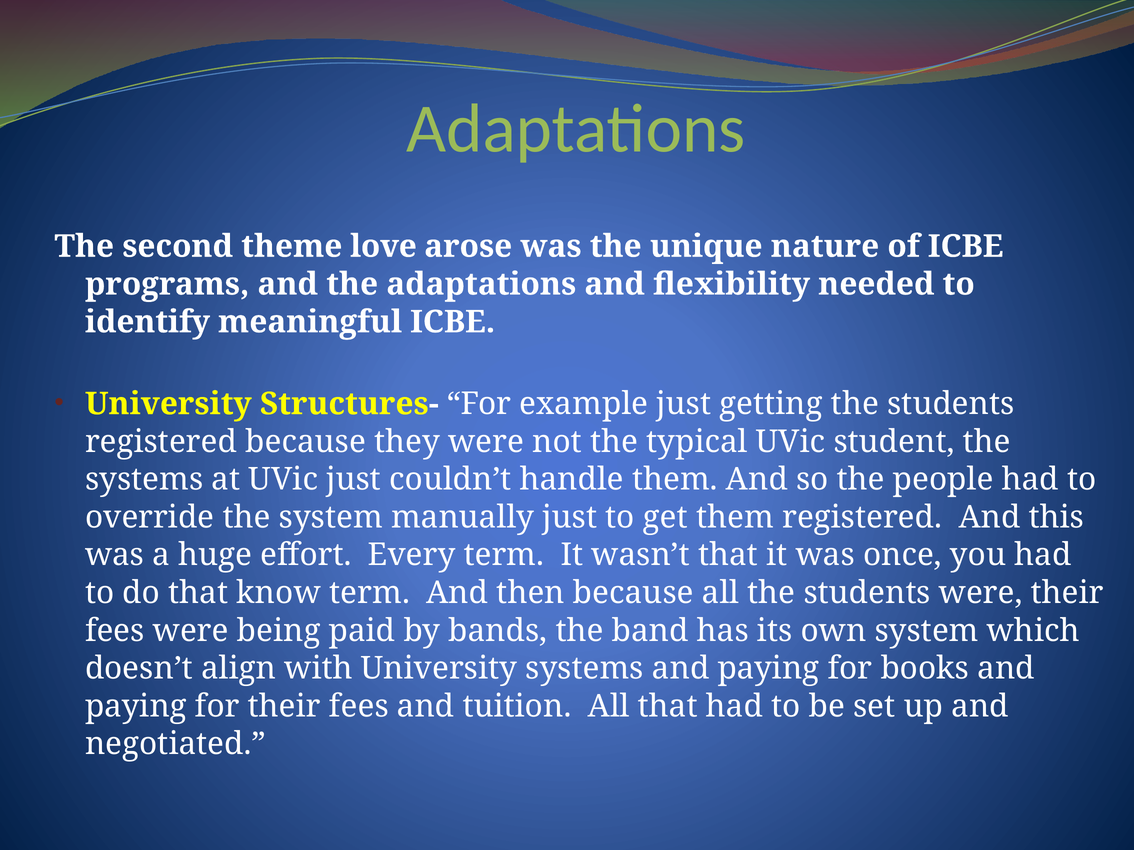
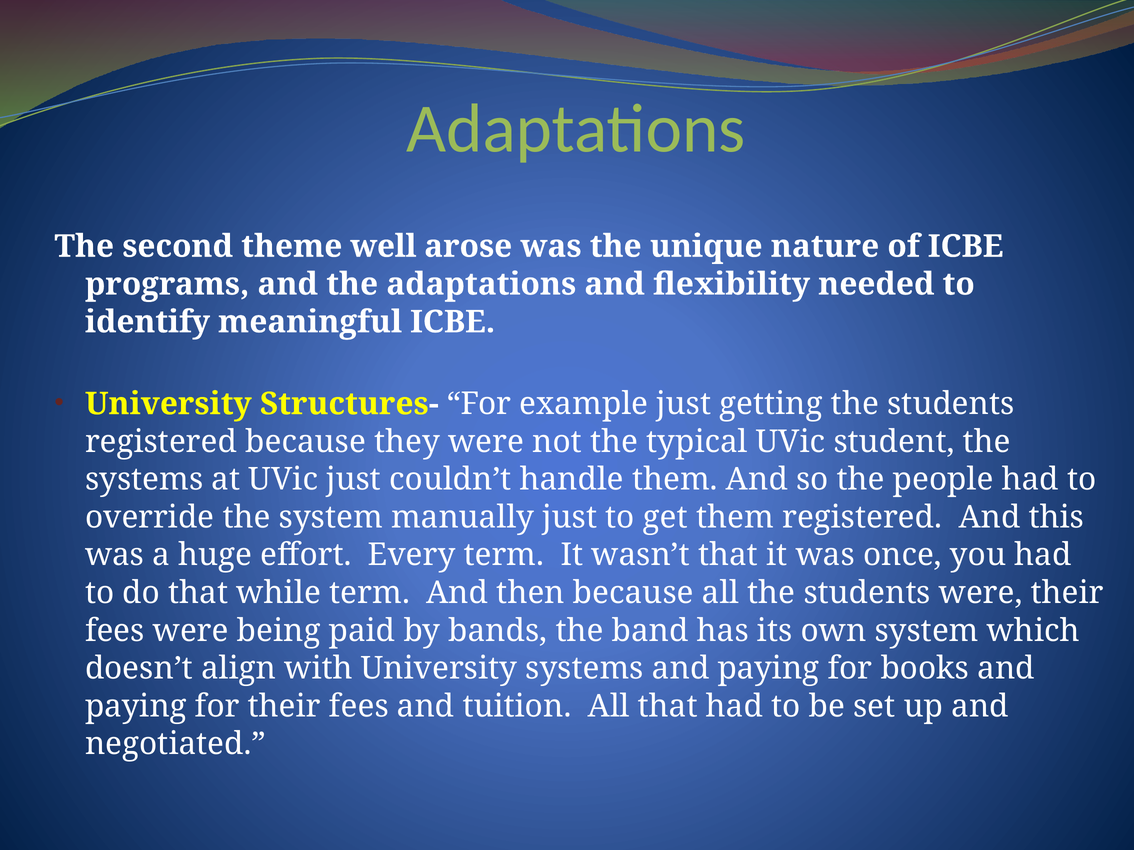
love: love -> well (383, 247)
know: know -> while (279, 593)
